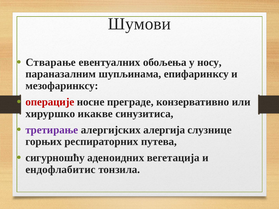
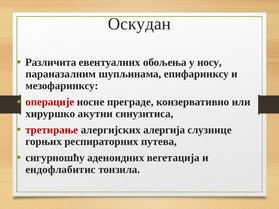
Шумови: Шумови -> Оскудан (139, 24)
Стварање: Стварање -> Различита (51, 62)
икакве: икакве -> акутни (95, 114)
третирање colour: purple -> red (52, 130)
